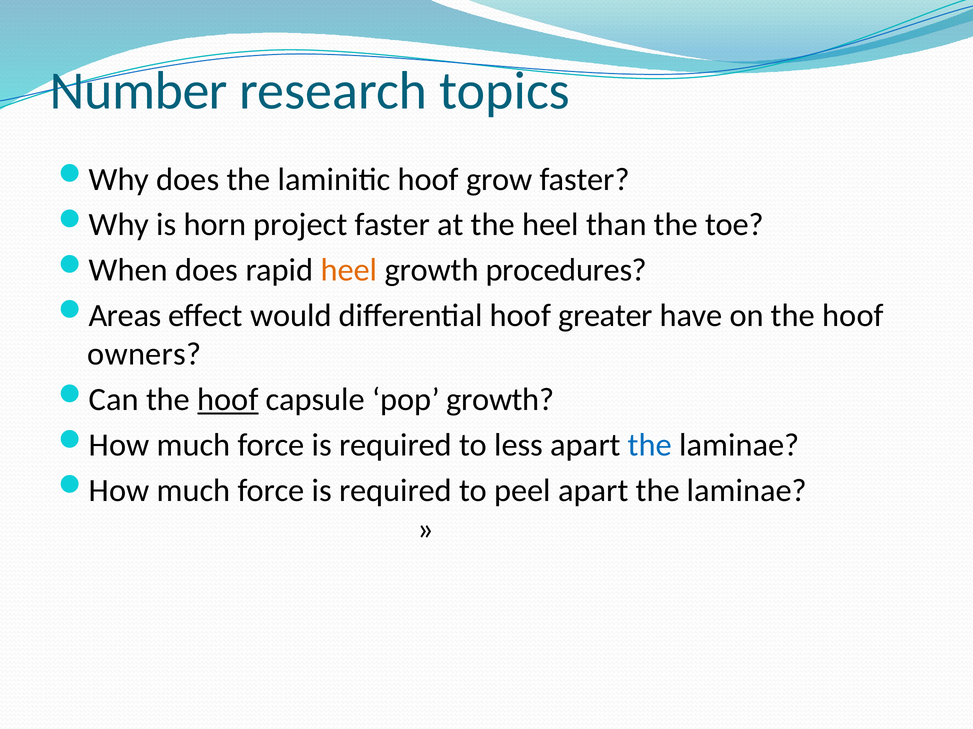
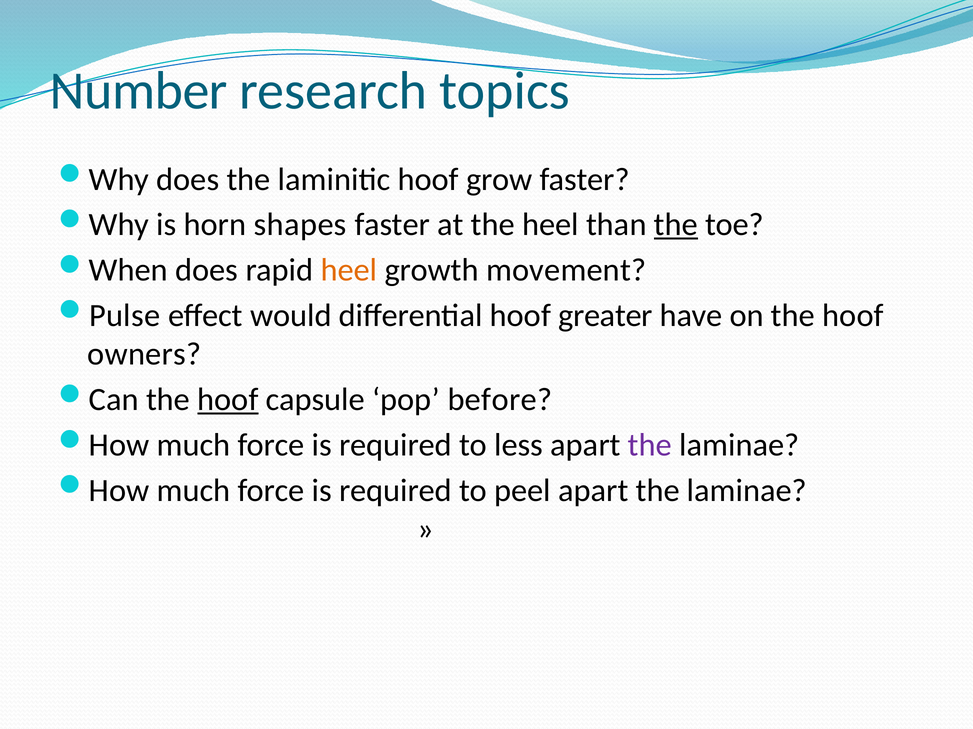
project: project -> shapes (300, 225)
the underline: none -> present (676, 225)
procedures: procedures -> movement (566, 270)
Areas: Areas -> Pulse (125, 316)
pop growth: growth -> before (500, 400)
the colour: blue -> purple (650, 445)
